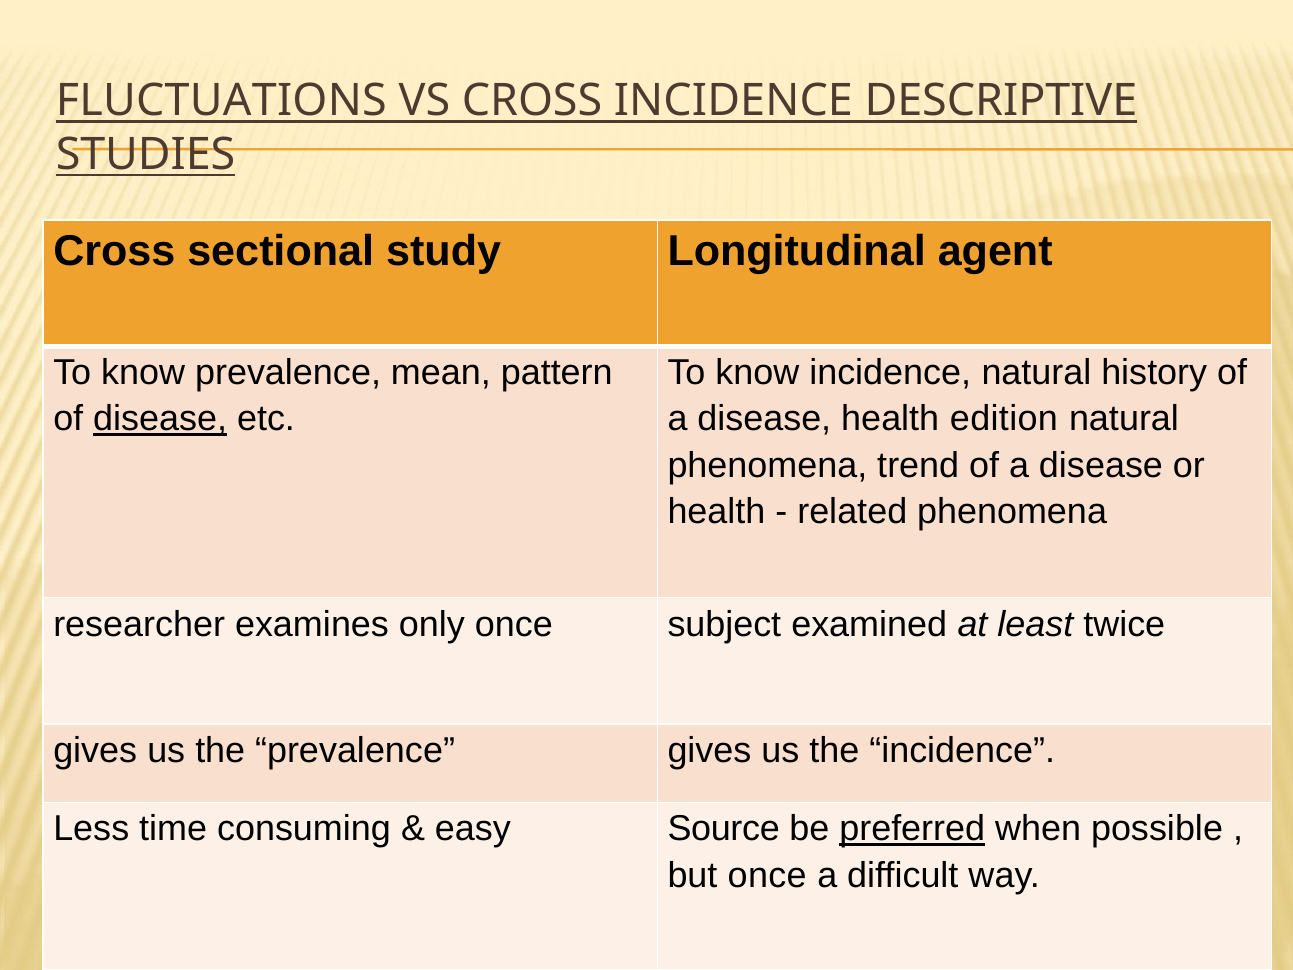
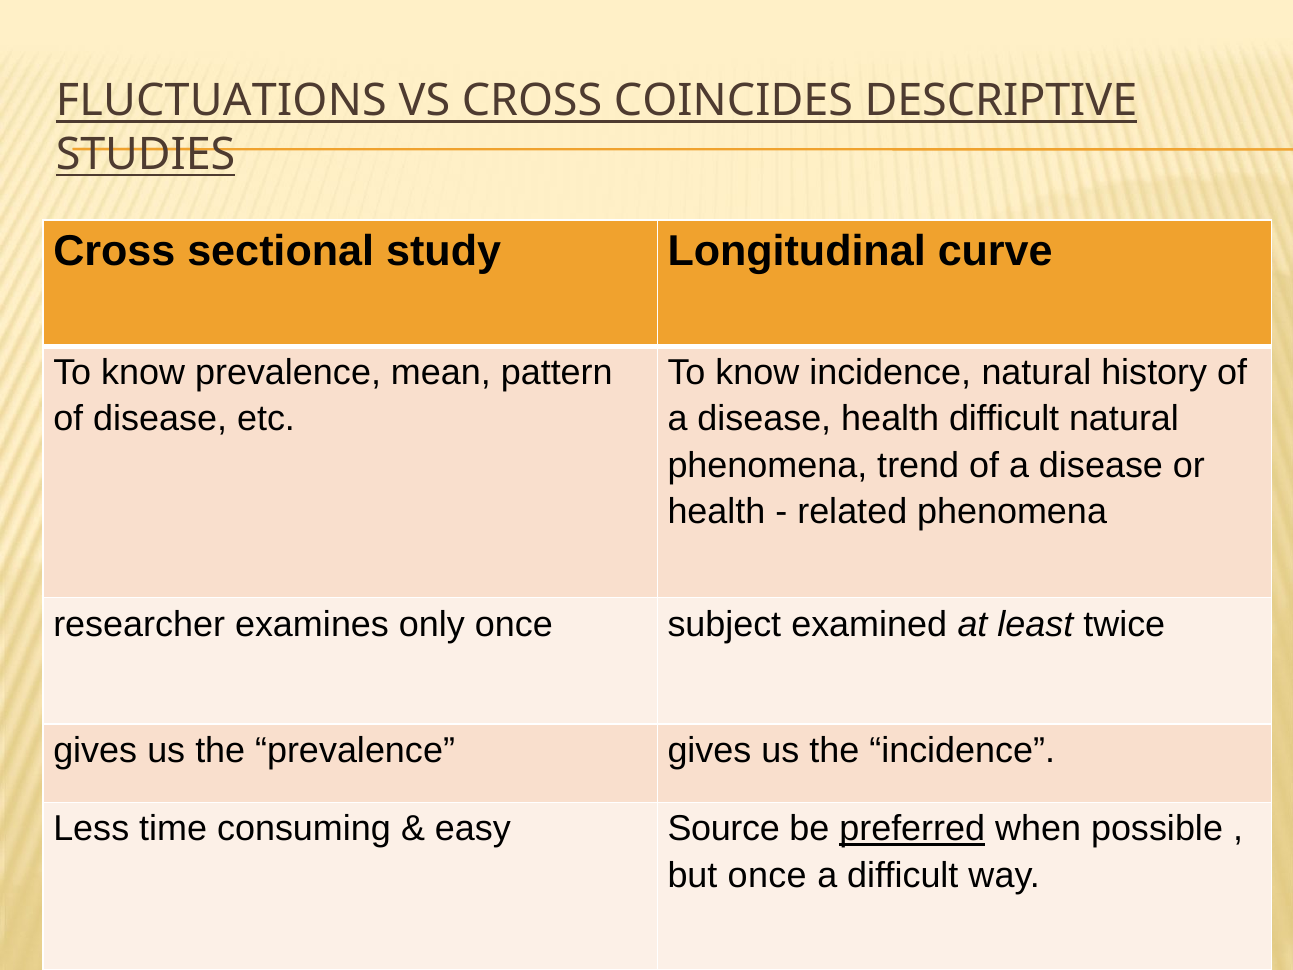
CROSS INCIDENCE: INCIDENCE -> COINCIDES (733, 101)
agent: agent -> curve (995, 252)
disease underline: present -> none (160, 419)
health edition: edition -> difficult (1004, 419)
